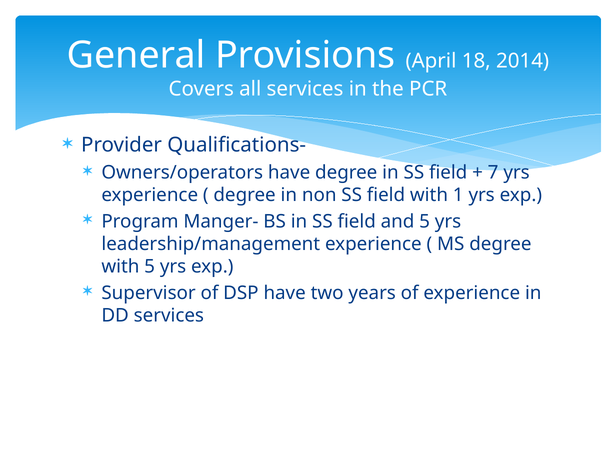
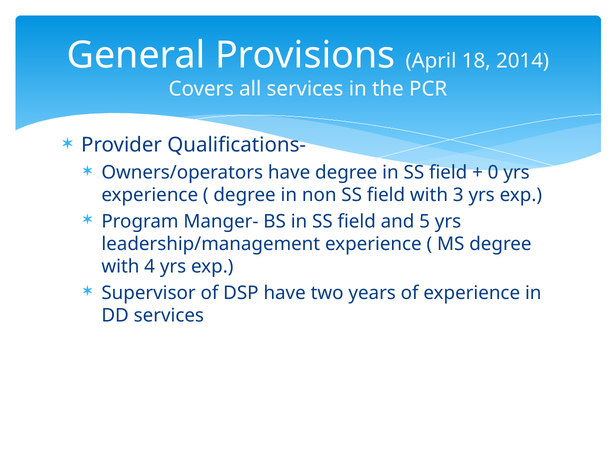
7: 7 -> 0 (493, 172)
1: 1 -> 3 (458, 195)
with 5: 5 -> 4 (150, 267)
